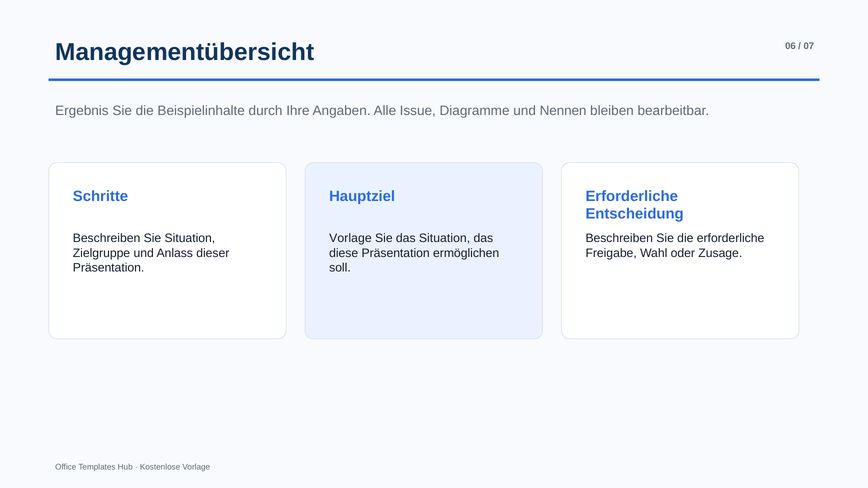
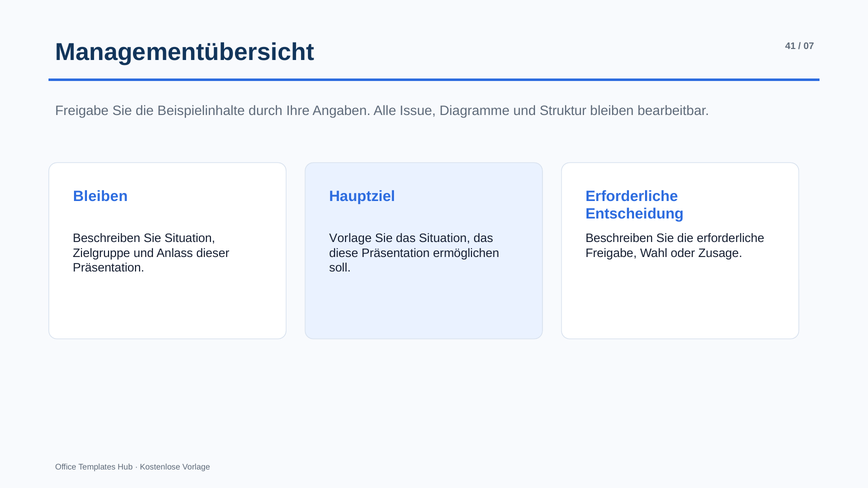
06: 06 -> 41 (790, 46)
Ergebnis: Ergebnis -> Freigabe (82, 111)
Nennen: Nennen -> Struktur (563, 111)
Schritte: Schritte -> Bleiben (100, 196)
